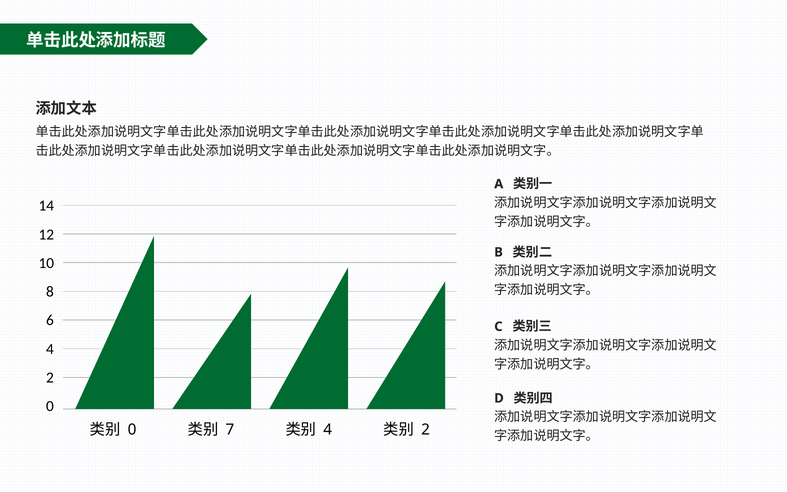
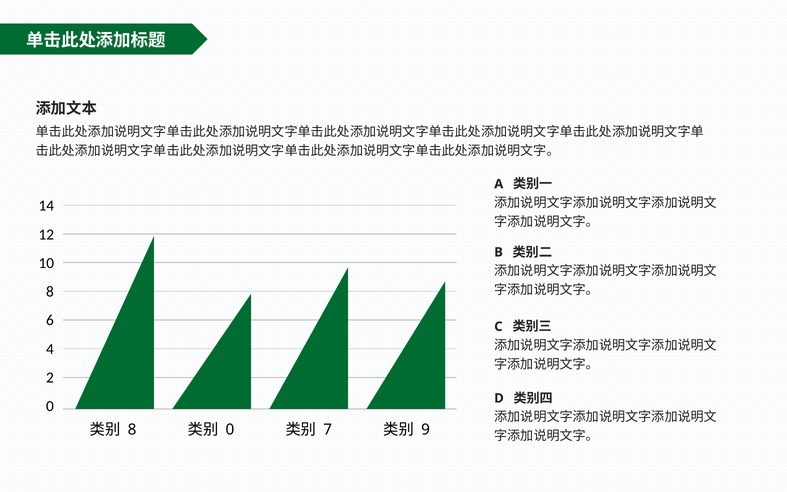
0: 0 -> 8 (132, 430)
7: 7 -> 0 (230, 430)
4: 4 -> 7 (328, 430)
2: 2 -> 9 (426, 430)
